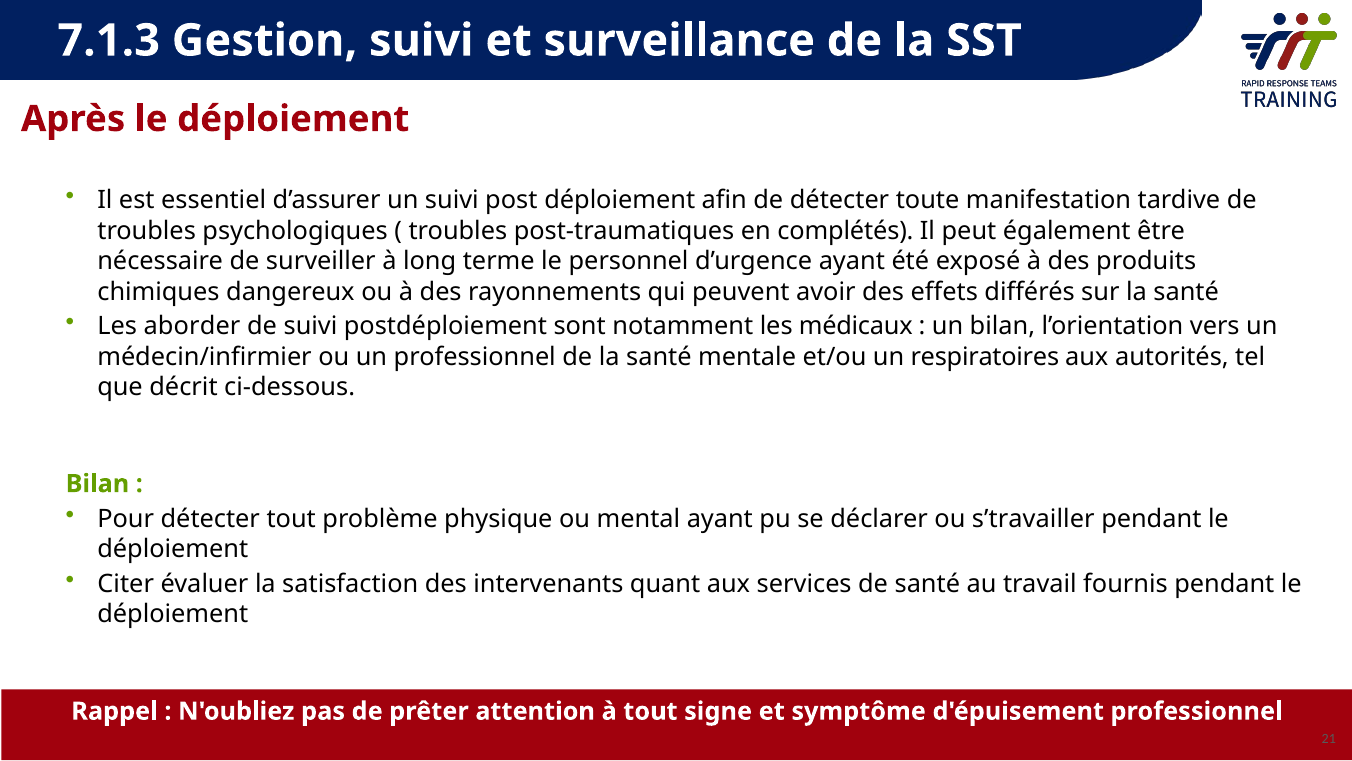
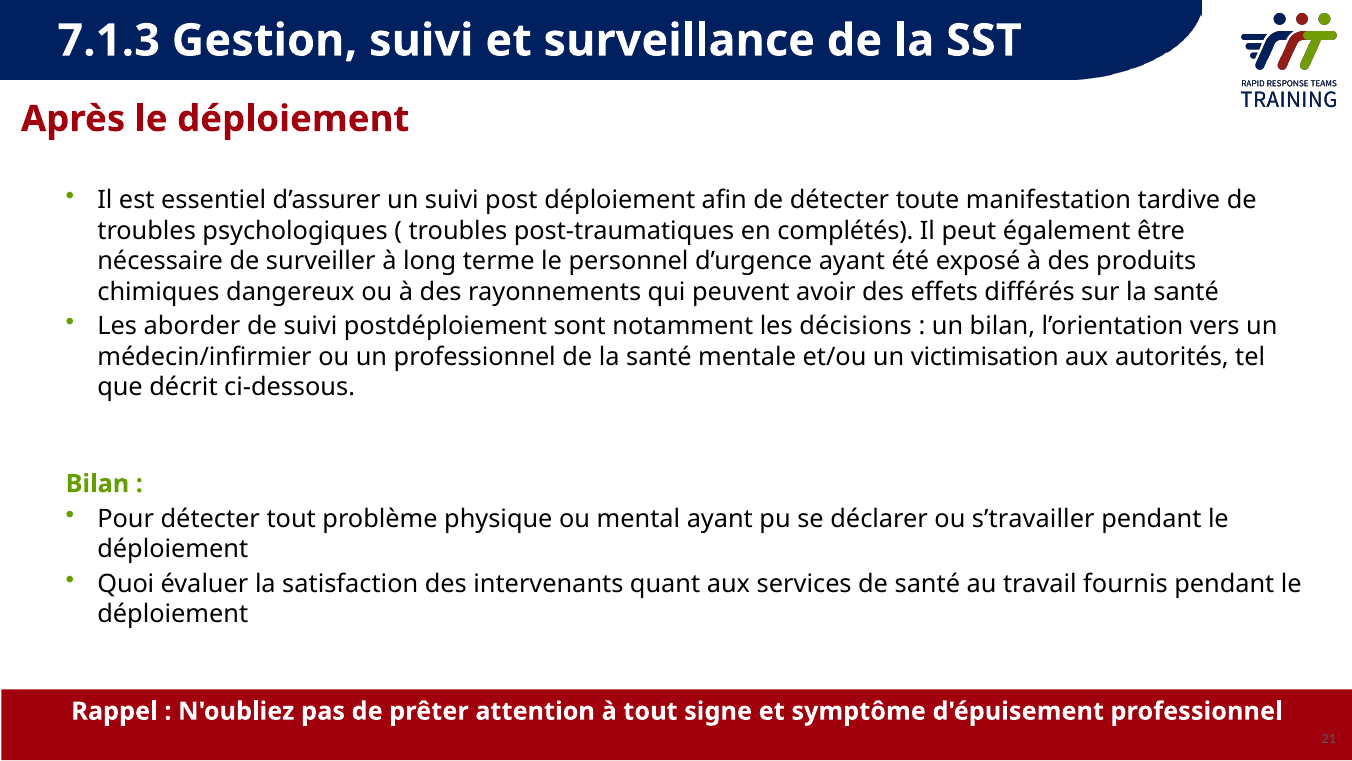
médicaux: médicaux -> décisions (856, 326)
respiratoires: respiratoires -> victimisation (985, 357)
Citer: Citer -> Quoi (126, 584)
